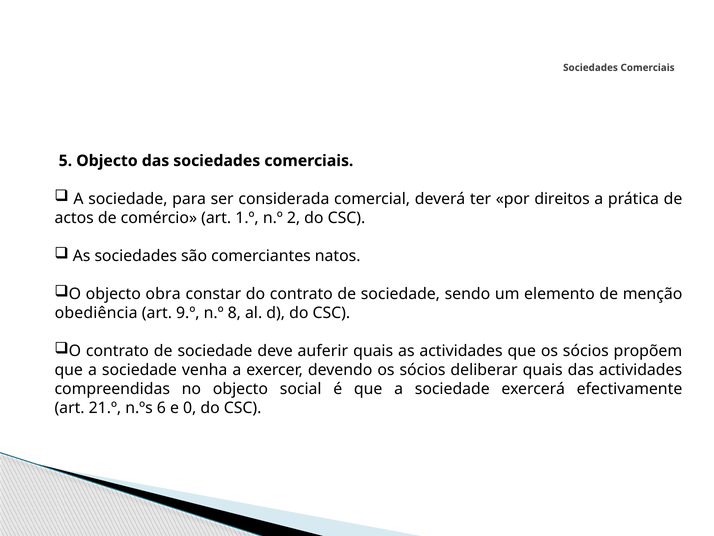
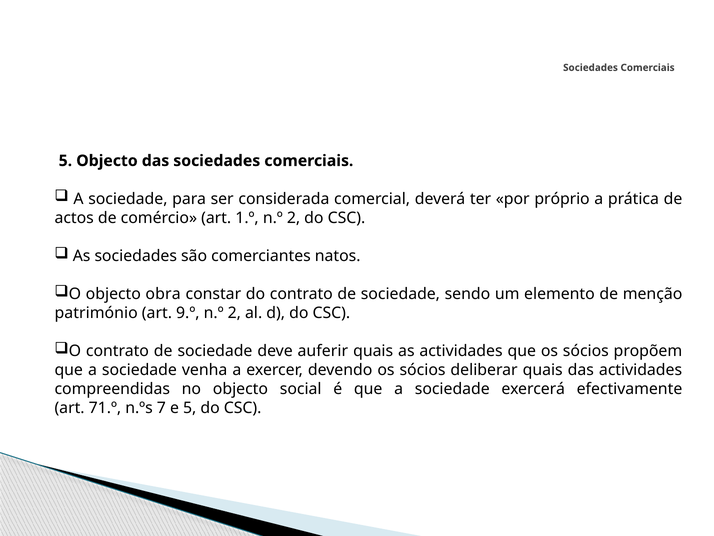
direitos: direitos -> próprio (562, 199)
obediência: obediência -> património (96, 313)
9.º n.º 8: 8 -> 2 (234, 313)
21.º: 21.º -> 71.º (105, 408)
6: 6 -> 7 (161, 408)
e 0: 0 -> 5 (190, 408)
